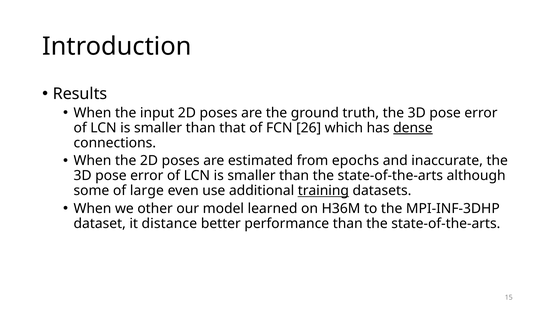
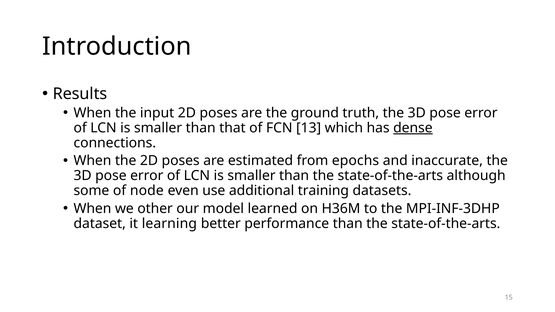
26: 26 -> 13 (309, 128)
large: large -> node (147, 191)
training underline: present -> none (323, 191)
distance: distance -> learning (169, 224)
